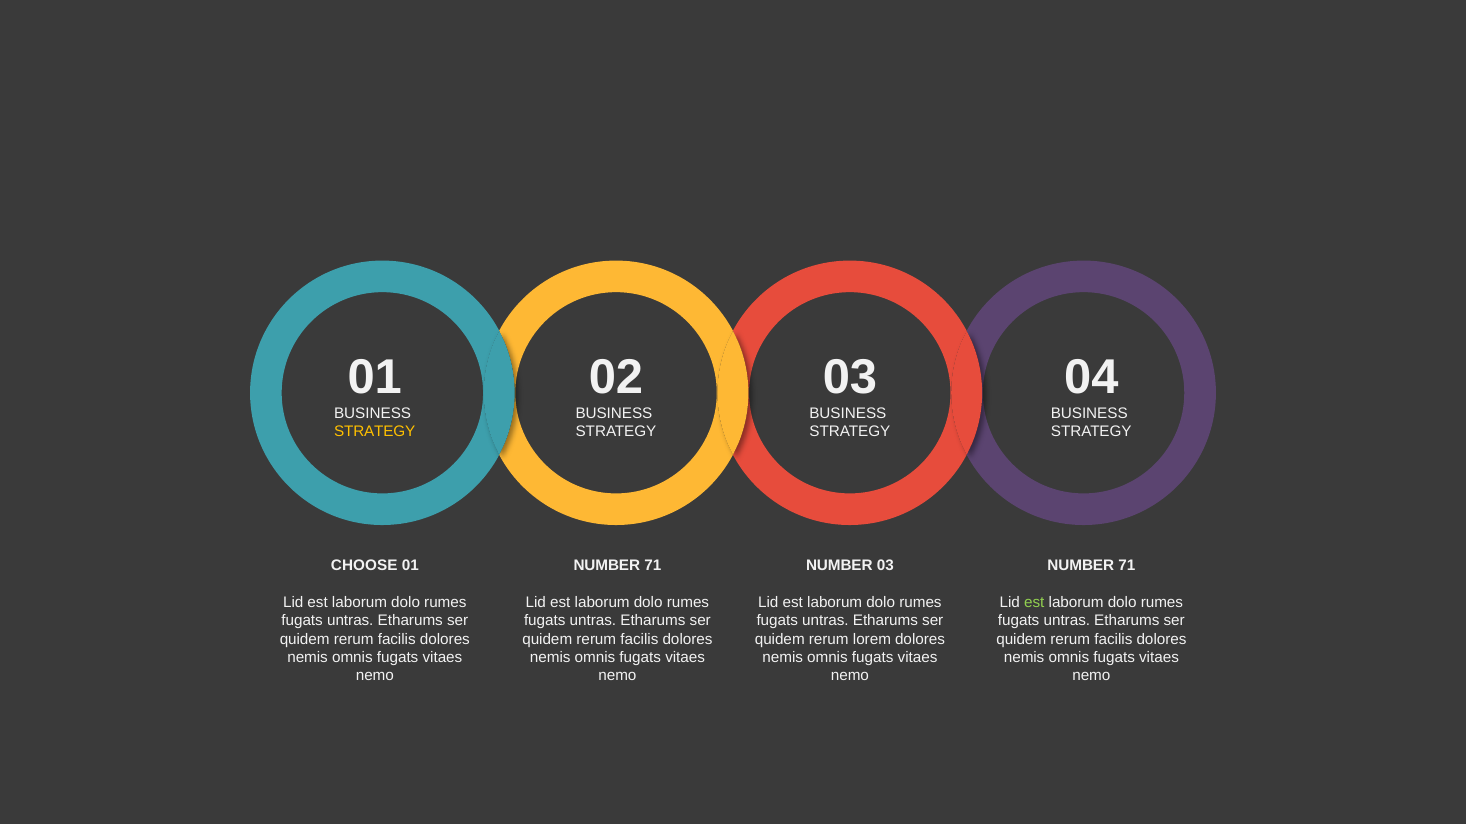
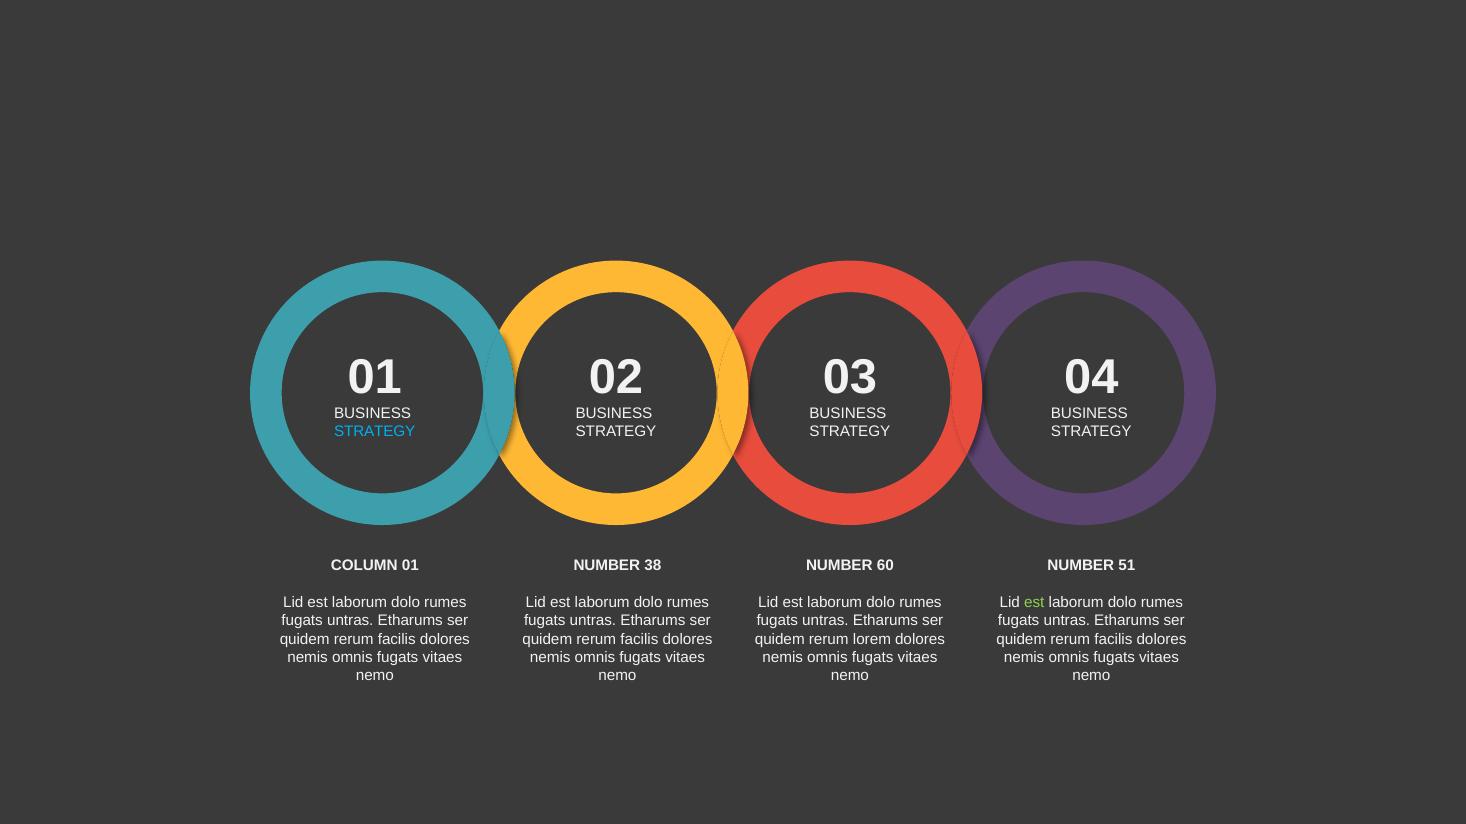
STRATEGY colour: yellow -> light blue (375, 432)
CHOOSE: CHOOSE -> COLUMN (364, 566)
71: 71 -> 38 (653, 566)
NUMBER 03: 03 -> 60 (885, 566)
71: 71 -> 51 (1127, 566)
